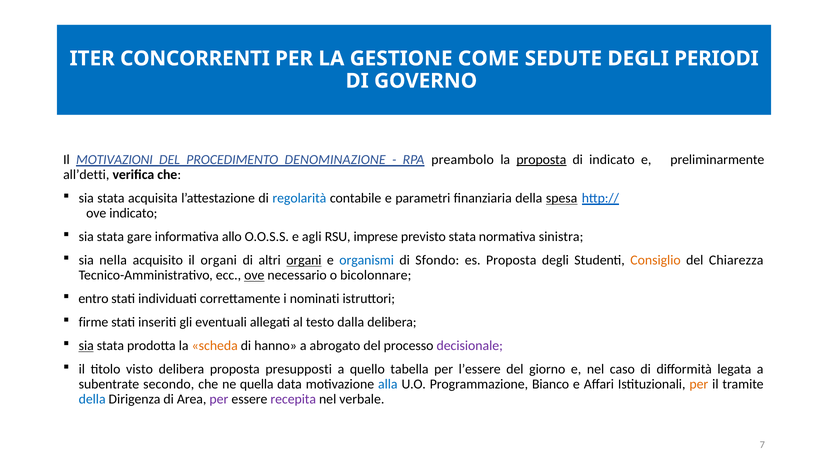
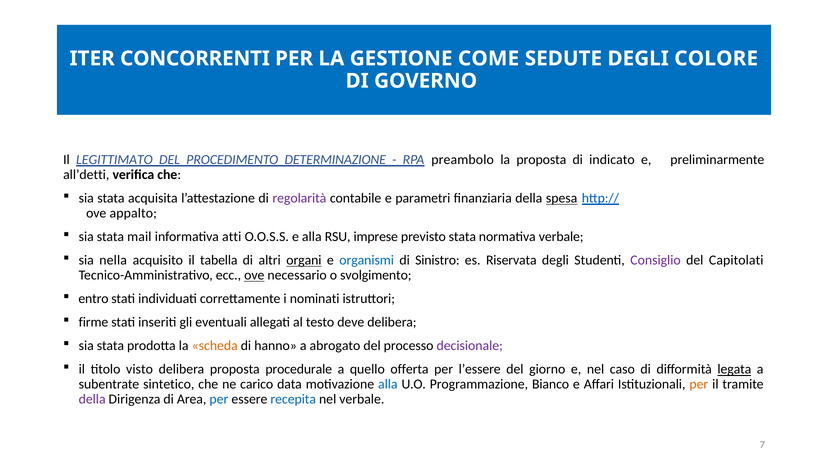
PERIODI: PERIODI -> COLORE (716, 58)
MOTIVAZIONI: MOTIVAZIONI -> LEGITTIMATO (114, 160)
DENOMINAZIONE: DENOMINAZIONE -> DETERMINAZIONE (335, 160)
proposta underline: present -> none (541, 160)
regolarità colour: blue -> purple (299, 198)
indicato: indicato -> appalto (133, 213)
gare: gare -> mail (139, 237)
allo: allo -> atti (232, 237)
e agli: agli -> alla (312, 237)
normativa sinistra: sinistra -> verbale (561, 237)
il organi: organi -> tabella (219, 260)
Sfondo: Sfondo -> Sinistro (437, 260)
es Proposta: Proposta -> Riservata (511, 260)
Consiglio colour: orange -> purple (655, 260)
Chiarezza: Chiarezza -> Capitolati (736, 260)
bicolonnare: bicolonnare -> svolgimento (376, 275)
dalla: dalla -> deve (351, 322)
sia underline: present -> none (86, 346)
presupposti: presupposti -> procedurale (299, 369)
tabella: tabella -> offerta (410, 369)
legata underline: none -> present (734, 369)
secondo: secondo -> sintetico (169, 384)
quella: quella -> carico (257, 384)
della colour: blue -> purple (92, 399)
per colour: purple -> blue (219, 399)
recepita colour: purple -> blue (293, 399)
